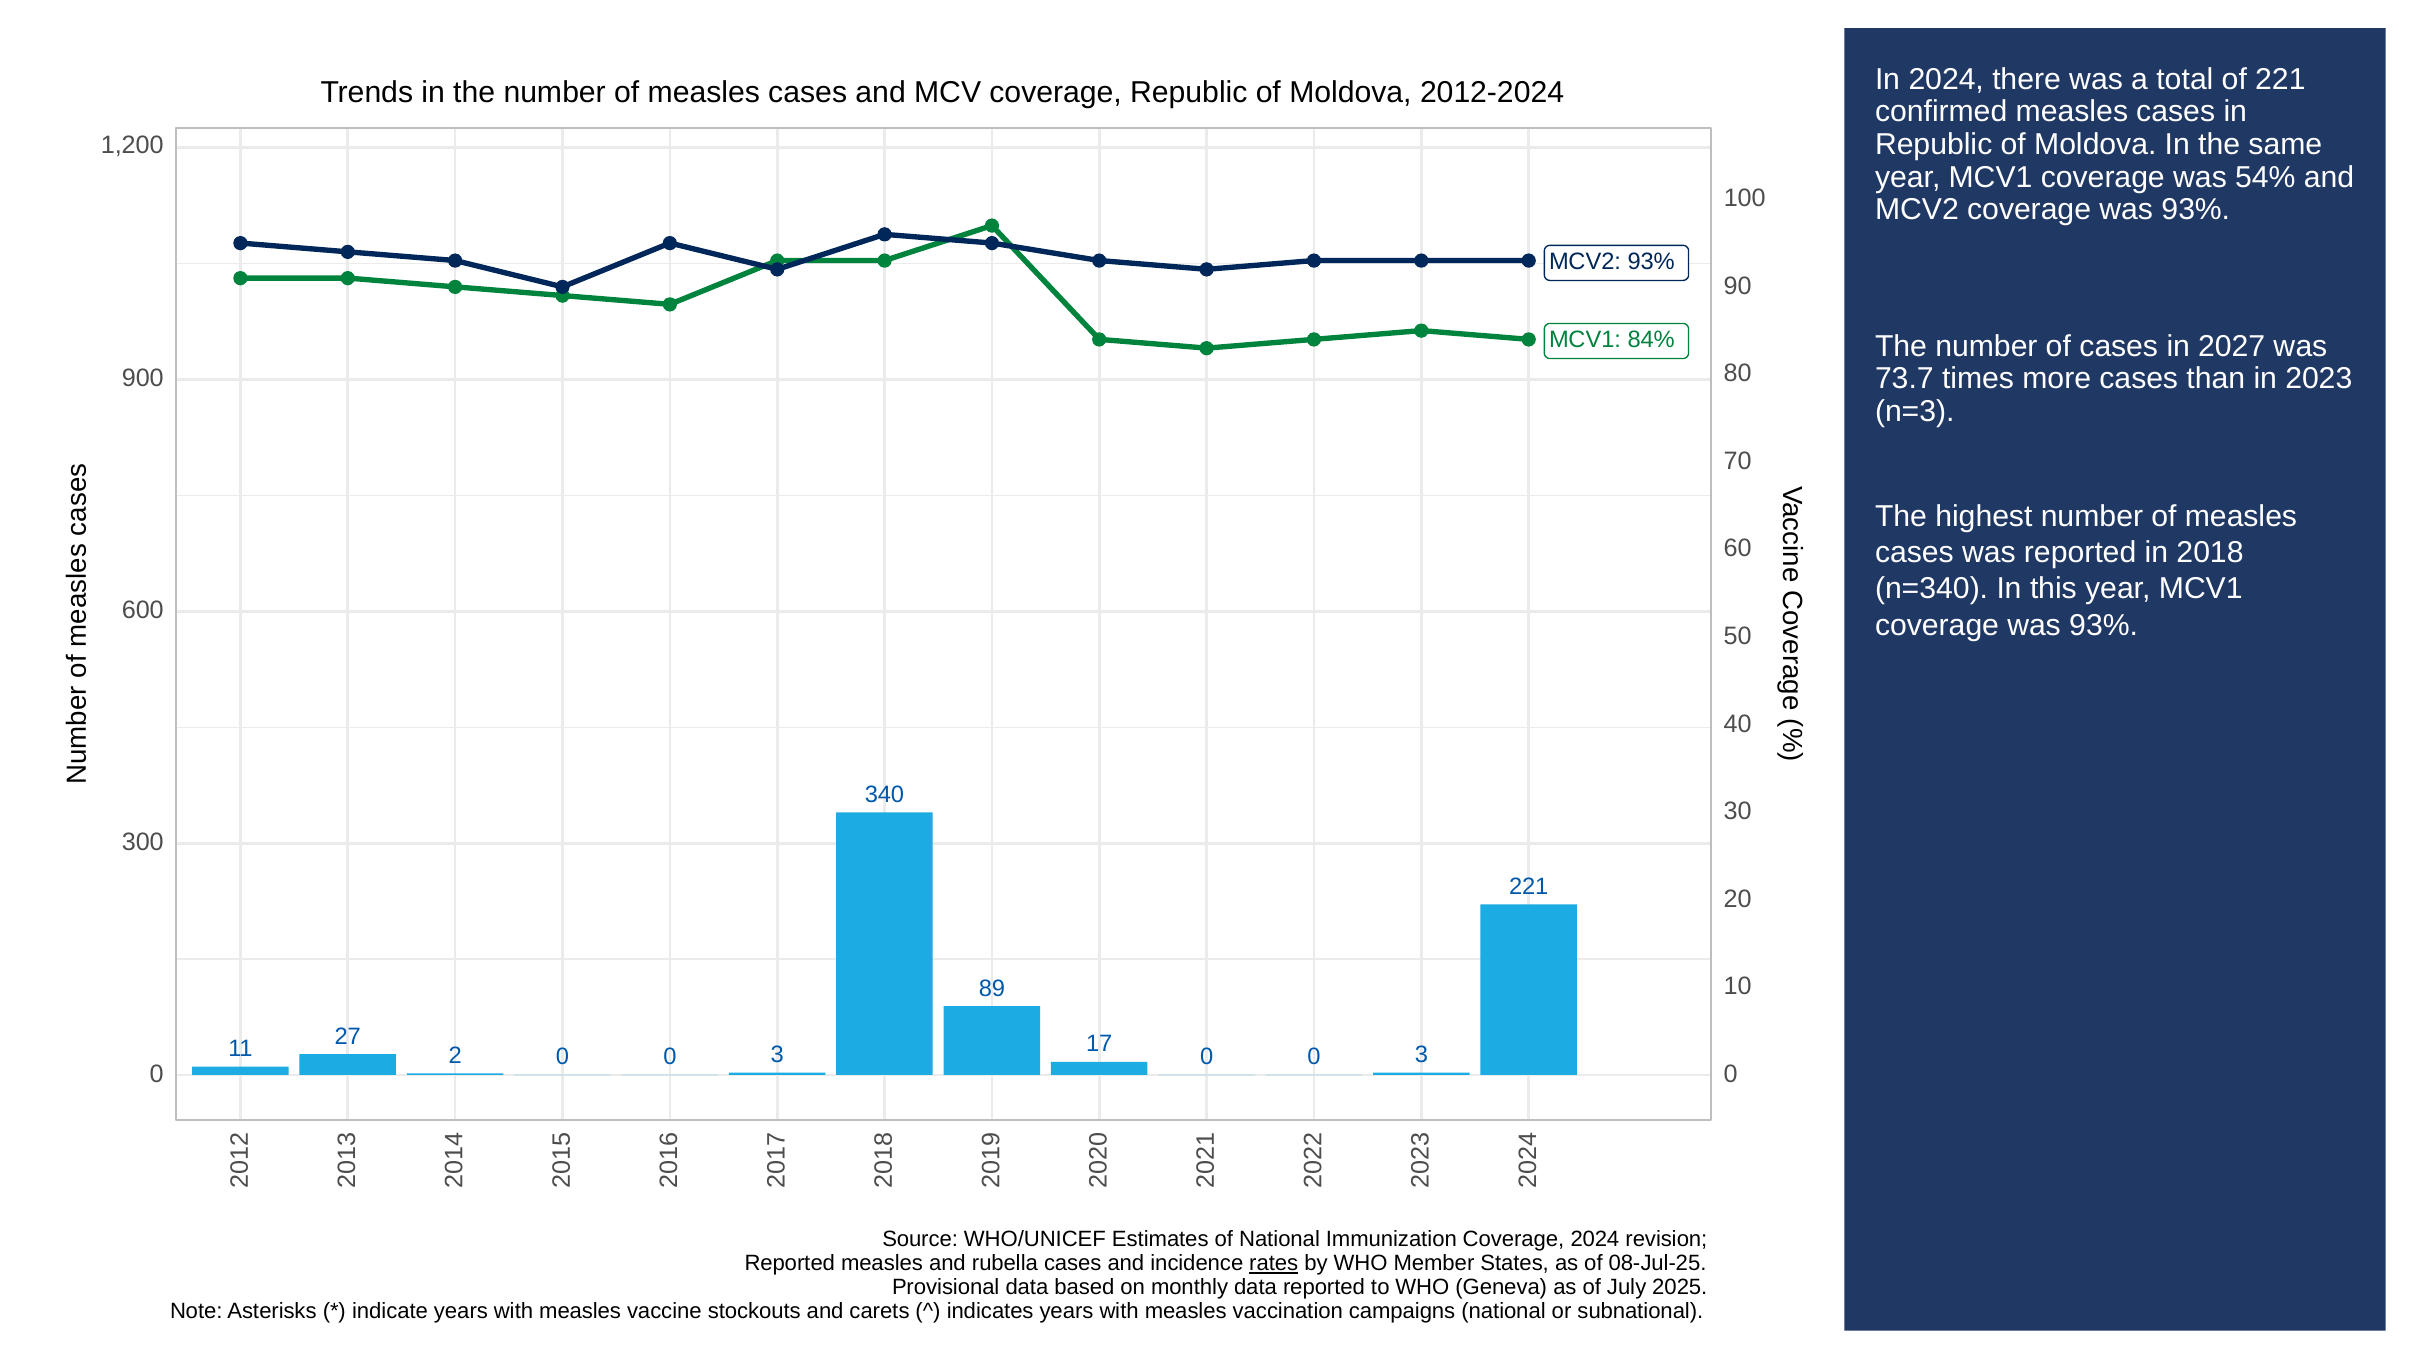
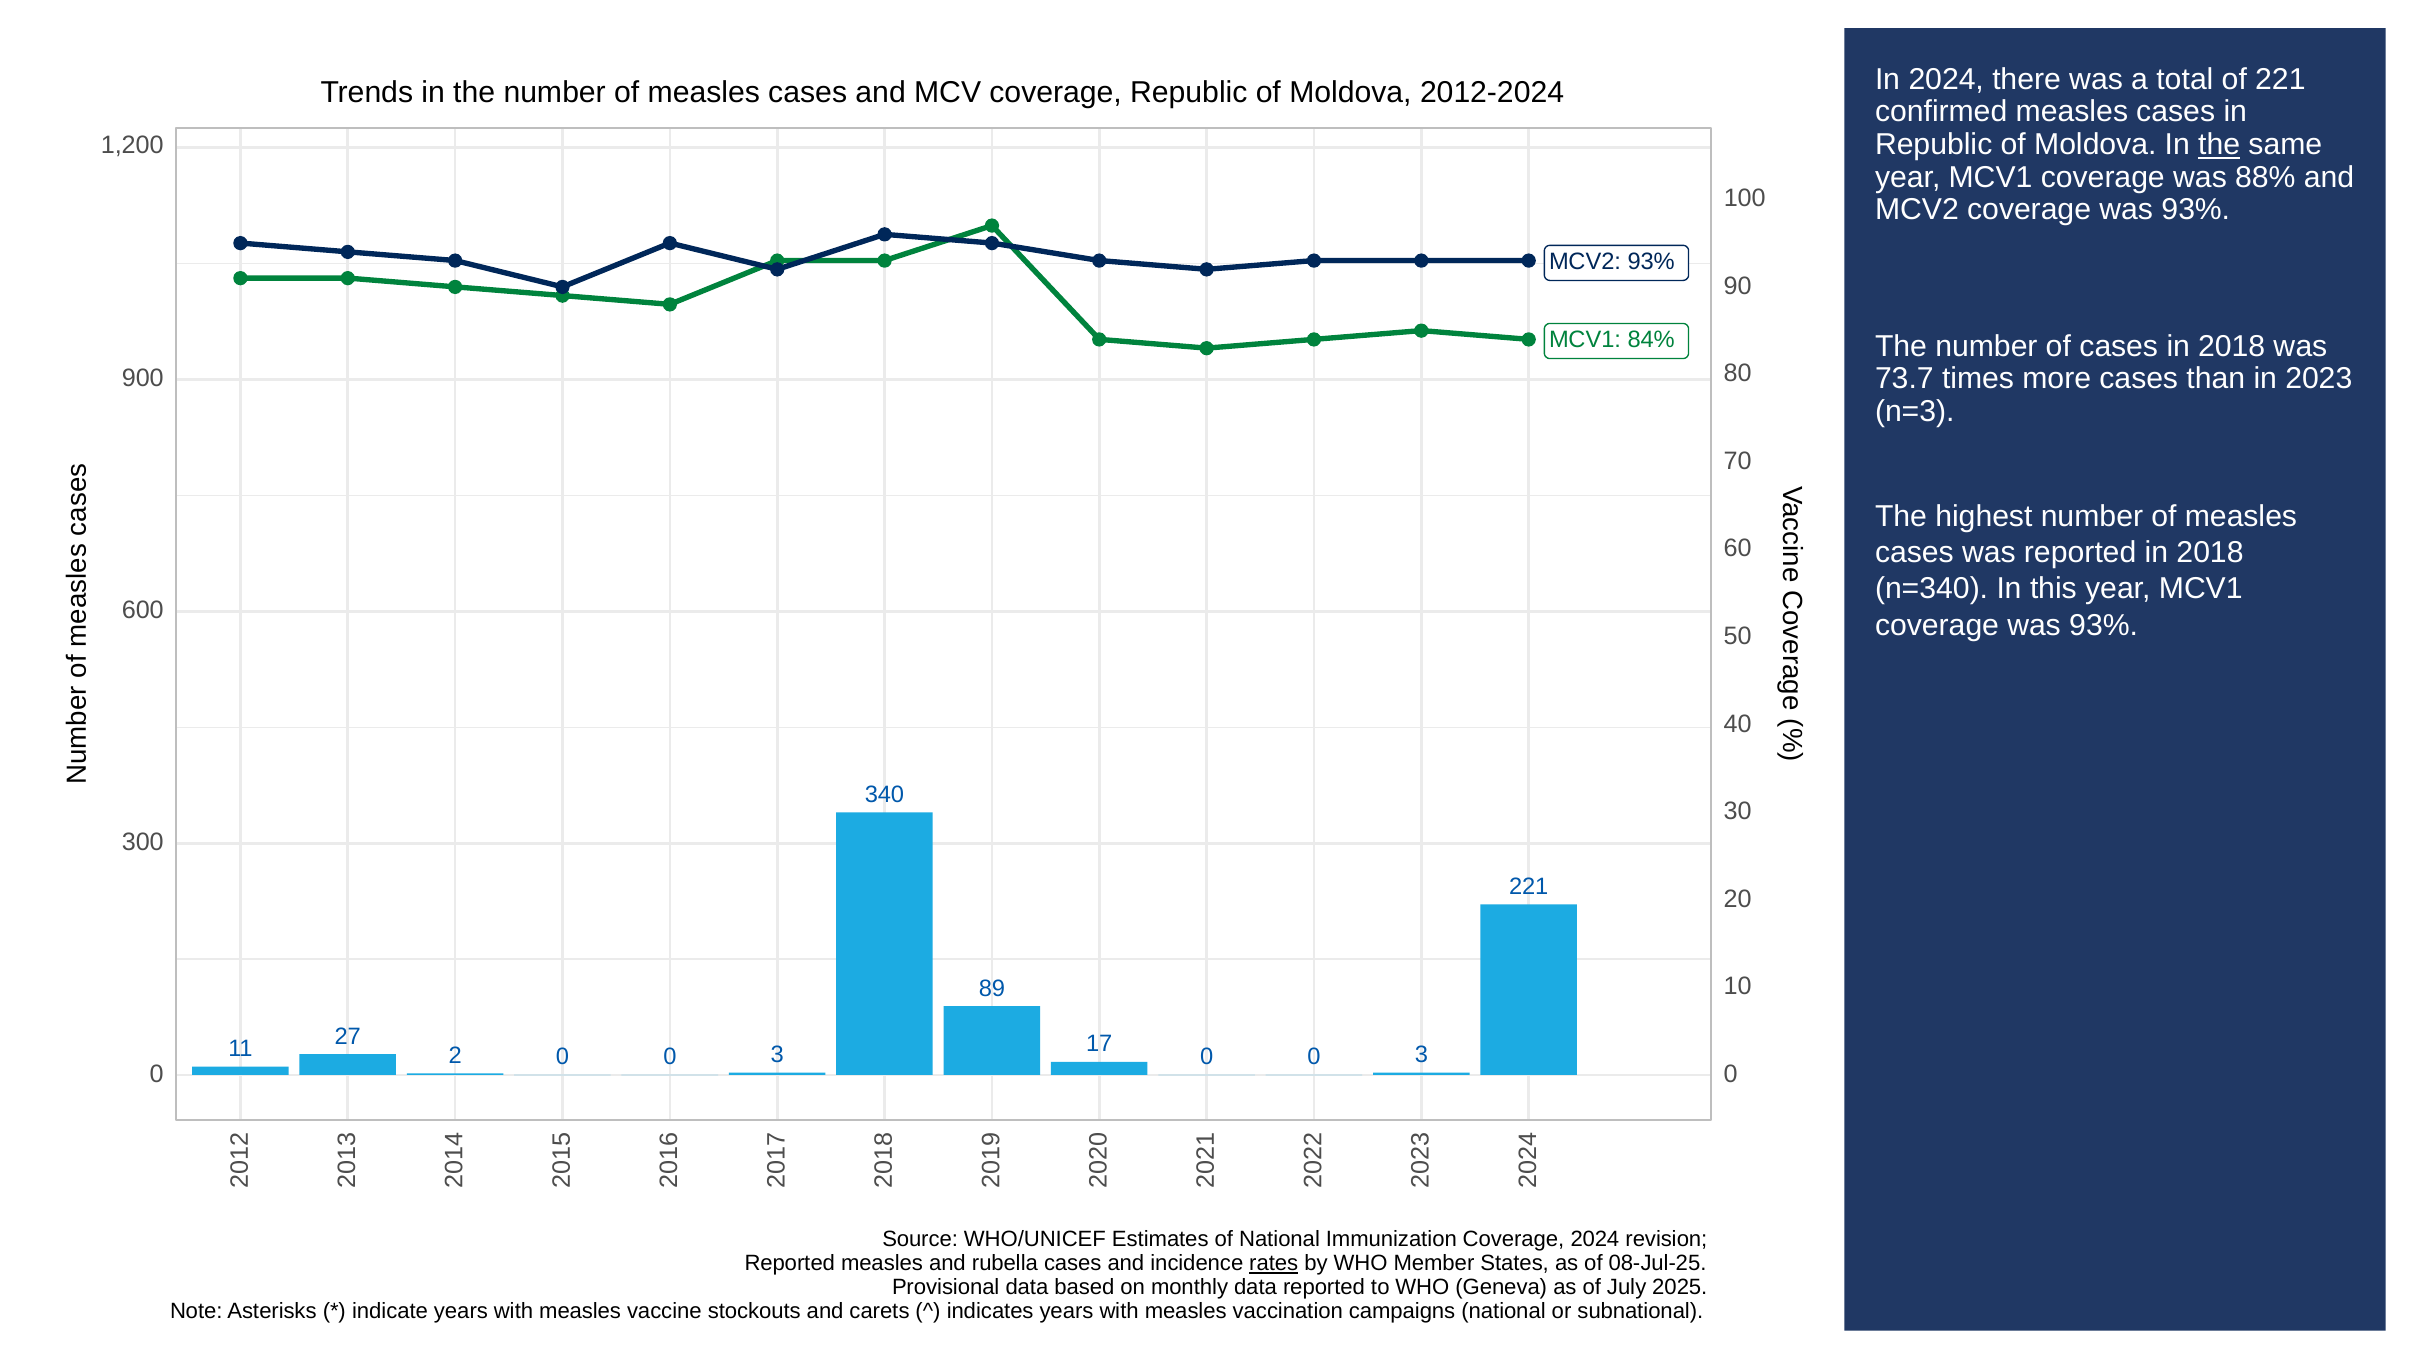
the underline: none -> present (2219, 145)
54%: 54% -> 88% (2265, 177)
cases in 2027: 2027 -> 2018 (2232, 346)
